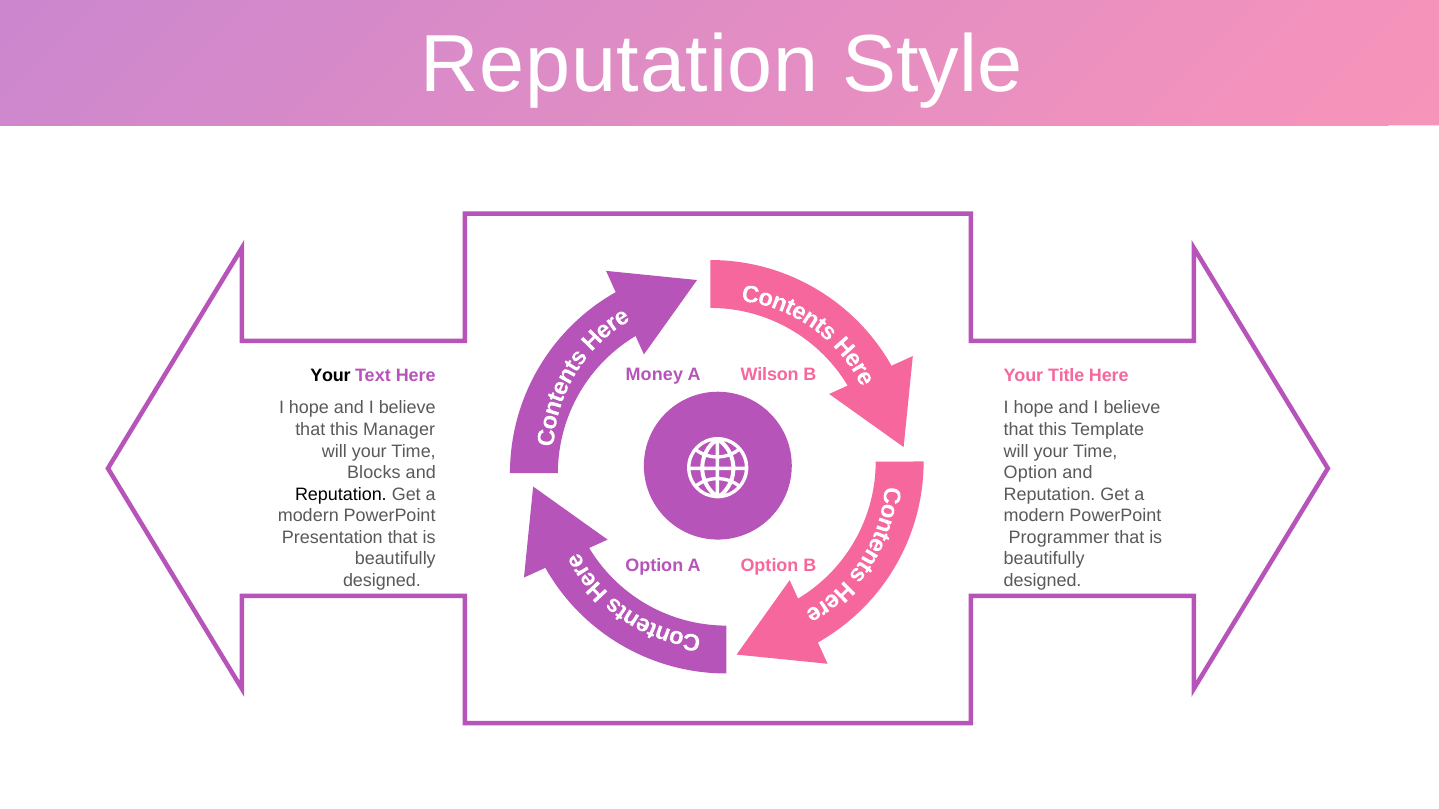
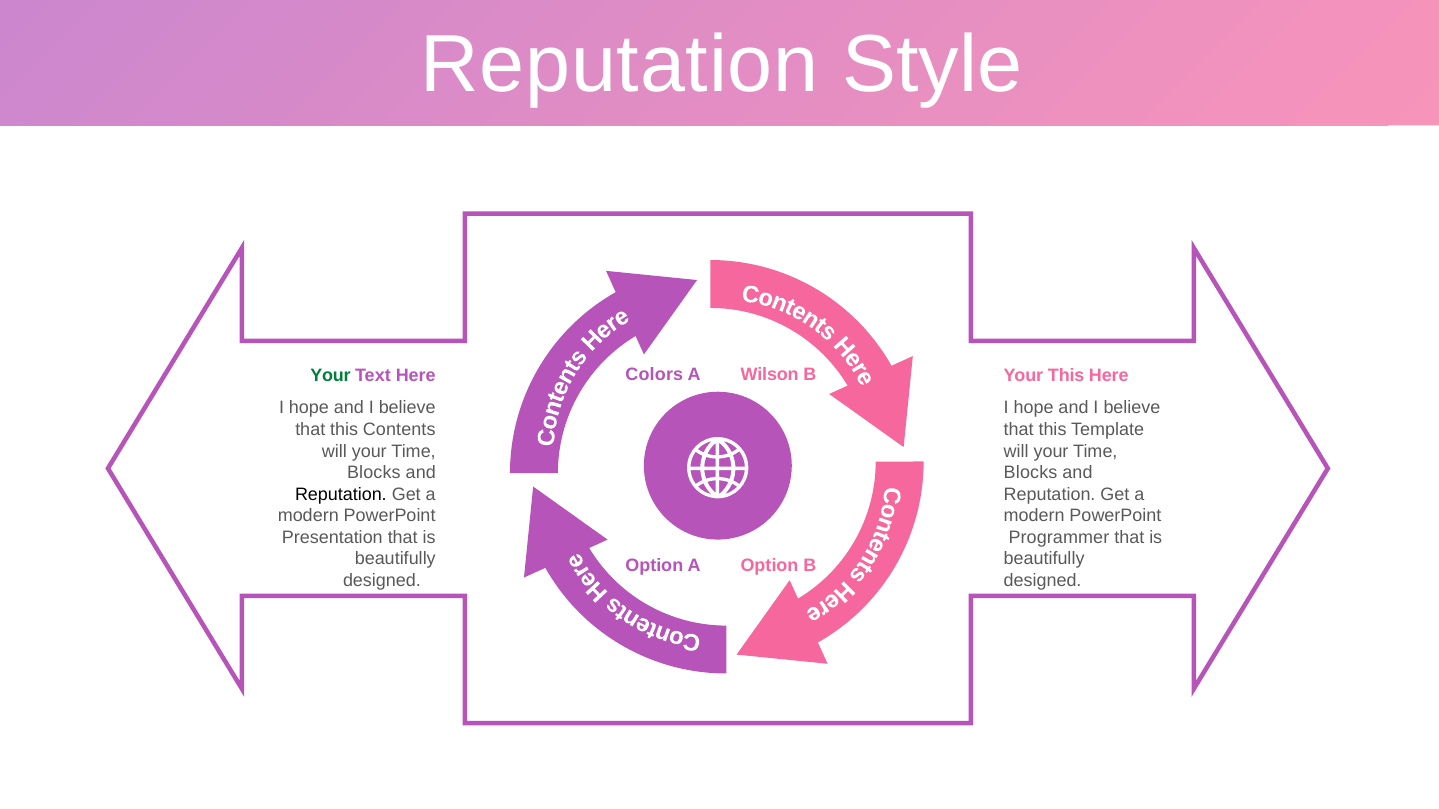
Your colour: black -> green (331, 376)
Money: Money -> Colors (654, 374)
Your Title: Title -> This (1066, 376)
Manager: Manager -> Contents (399, 430)
Option: Option -> Blocks (1031, 473)
